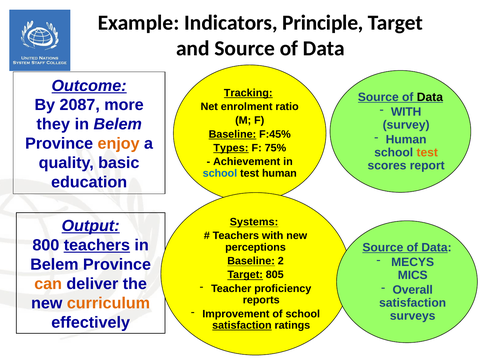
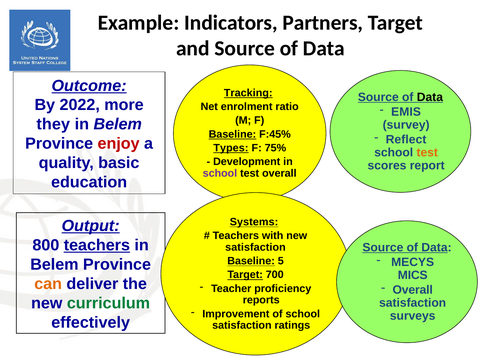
Principle: Principle -> Partners (323, 23)
2087: 2087 -> 2022 (80, 105)
WITH: WITH -> EMIS (406, 112)
Human: Human -> Reflect (406, 140)
enjoy colour: orange -> red (119, 144)
Achievement: Achievement -> Development (247, 162)
school colour: blue -> purple (220, 173)
test human: human -> overall (279, 173)
perceptions: perceptions -> satisfaction (255, 248)
2: 2 -> 5 (281, 261)
805: 805 -> 700 (275, 275)
curriculum colour: orange -> green (108, 303)
satisfaction underline: present -> none (242, 326)
